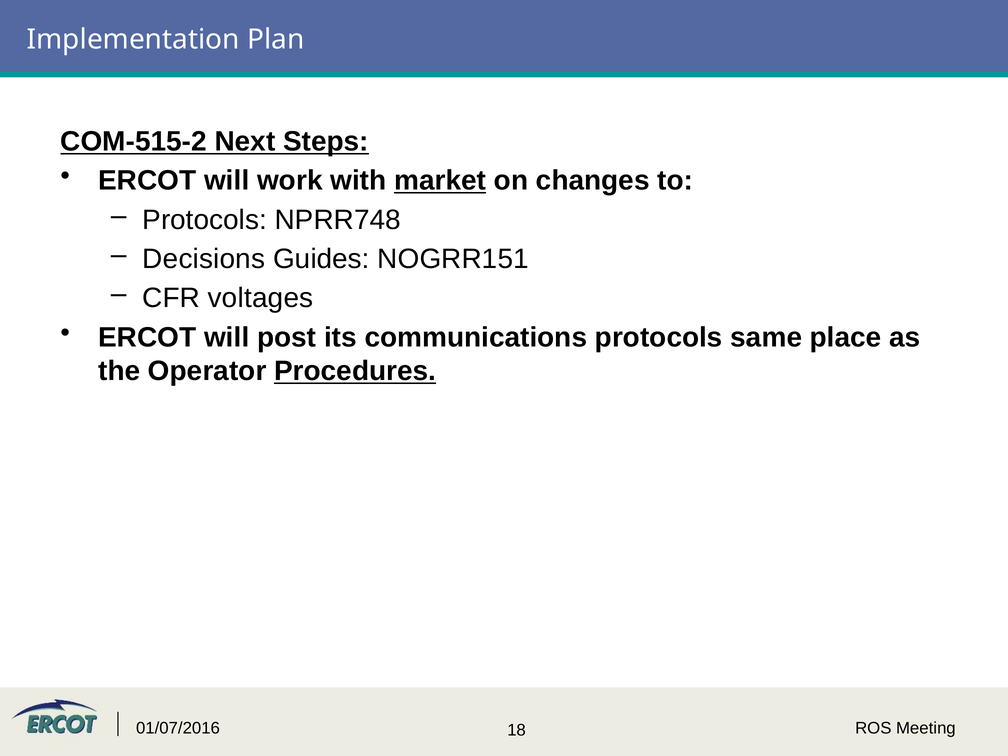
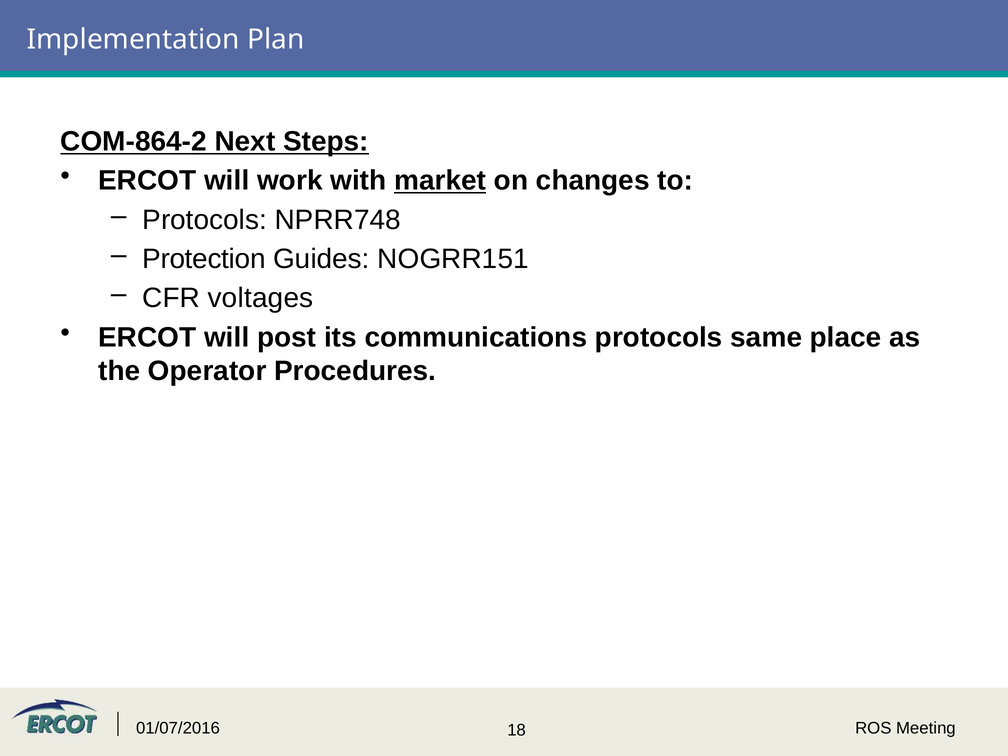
COM-515-2: COM-515-2 -> COM-864-2 (134, 141)
Decisions: Decisions -> Protection (204, 259)
Procedures underline: present -> none (355, 371)
